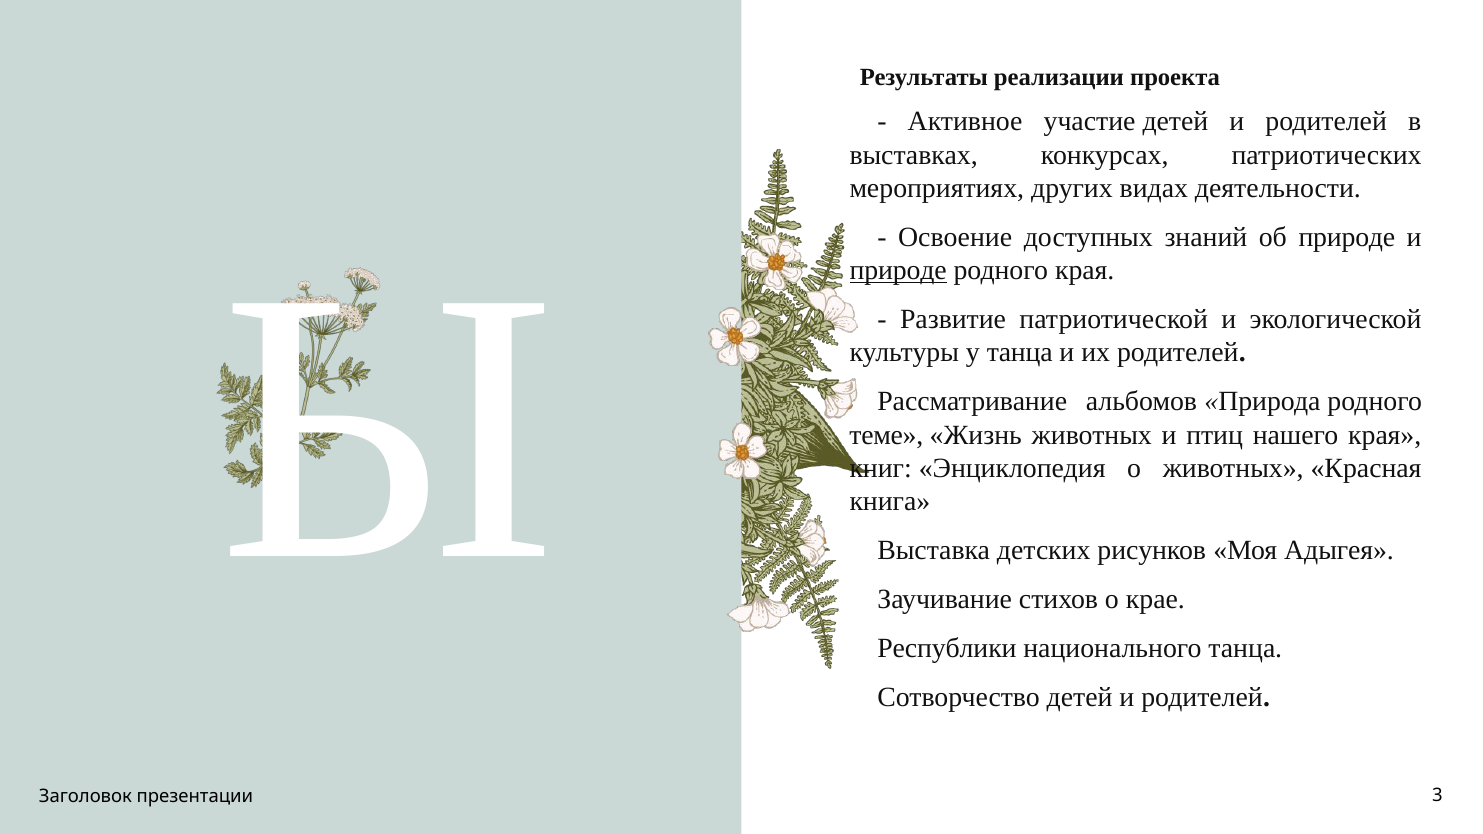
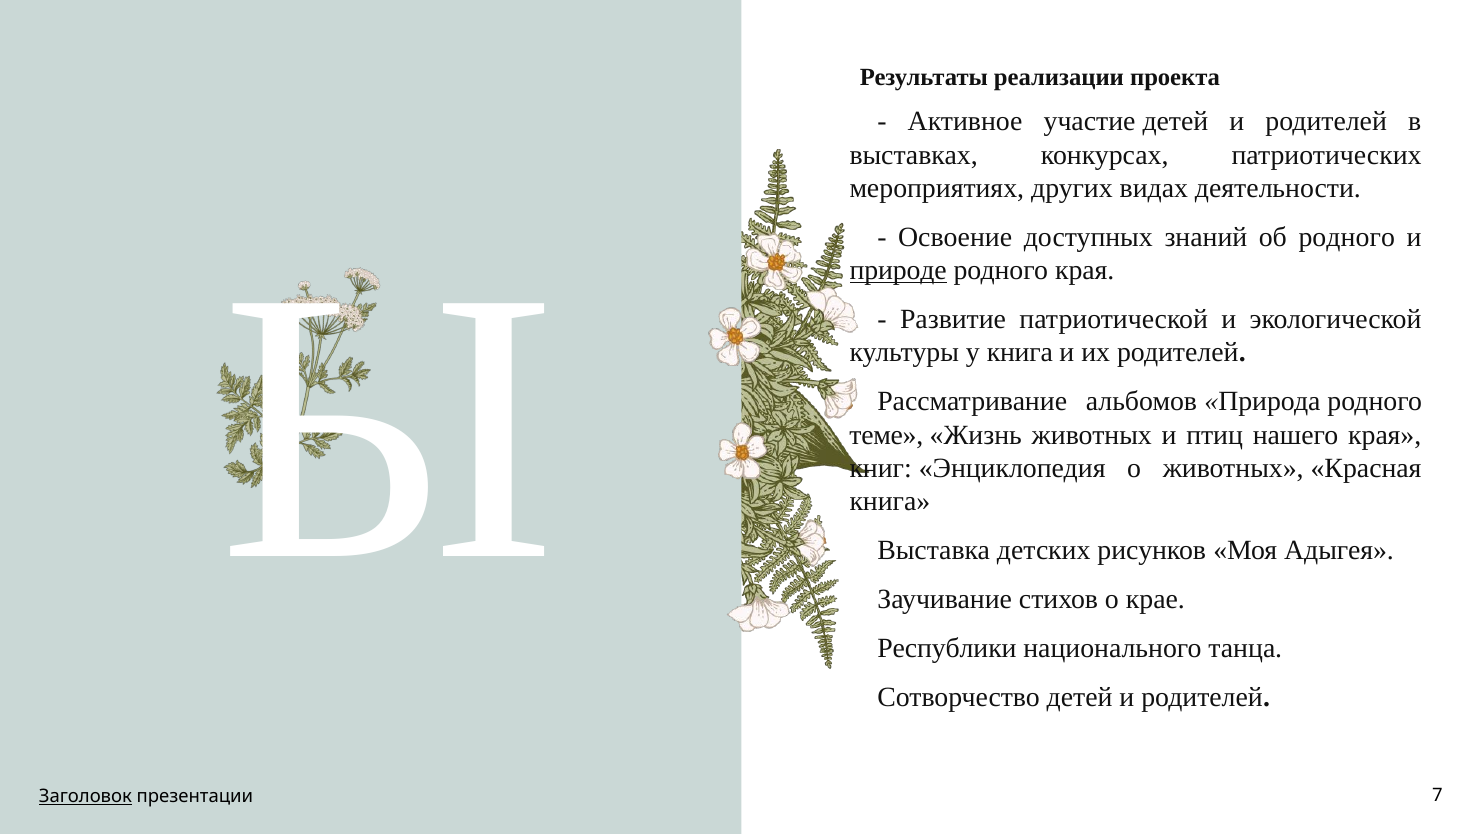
об природе: природе -> родного (1347, 237)
у танца: танца -> книга (1020, 353)
Заголовок underline: none -> present (85, 797)
3: 3 -> 7 (1437, 795)
